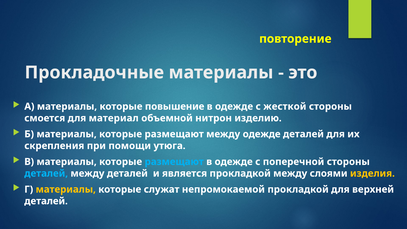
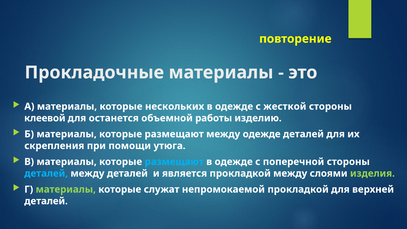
повышение: повышение -> нескольких (175, 106)
смоется: смоется -> клеевой (45, 118)
материал: материал -> останется (114, 118)
нитрон: нитрон -> работы (214, 118)
изделия colour: yellow -> light green (372, 173)
материалы colour: yellow -> light green (66, 189)
